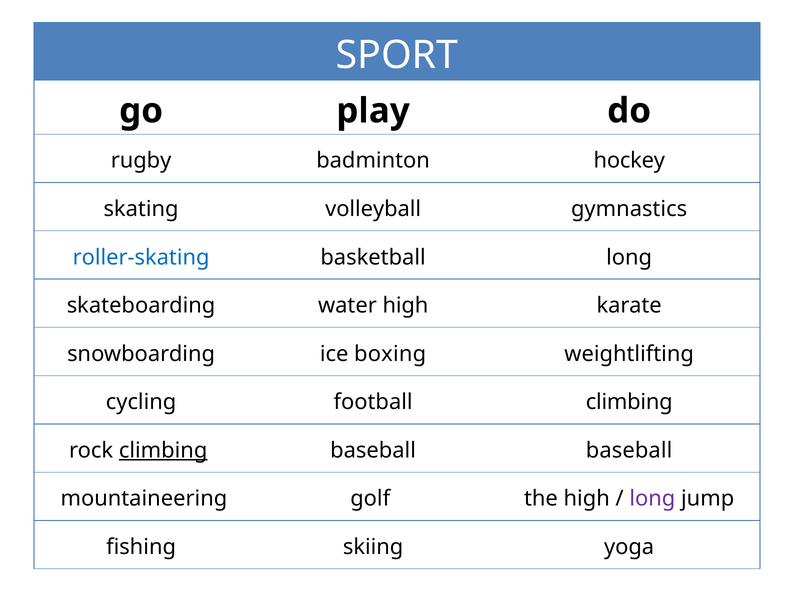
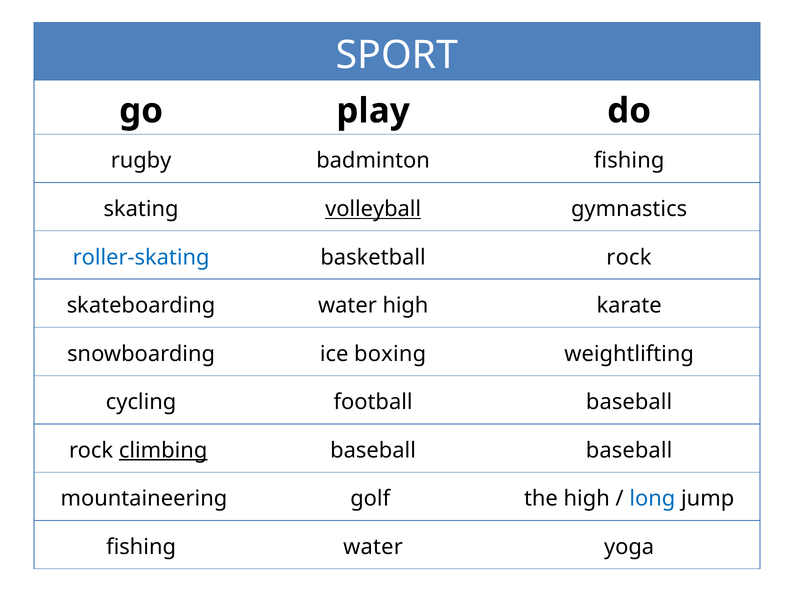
badminton hockey: hockey -> fishing (629, 161)
volleyball underline: none -> present (373, 209)
basketball long: long -> rock (629, 257)
football climbing: climbing -> baseball (629, 402)
long colour: purple -> blue (652, 499)
fishing skiing: skiing -> water (373, 547)
